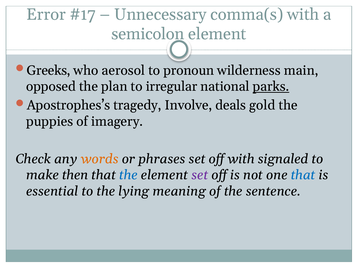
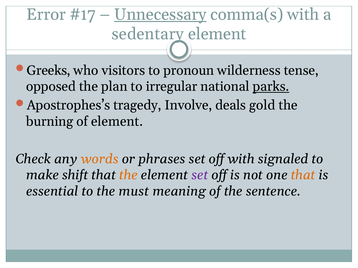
Unnecessary underline: none -> present (160, 14)
semicolon: semicolon -> sedentary (148, 34)
aerosol: aerosol -> visitors (123, 71)
main: main -> tense (301, 71)
puppies: puppies -> burning (50, 122)
of imagery: imagery -> element (117, 122)
then: then -> shift (75, 175)
the colour: blue -> orange (128, 175)
that colour: blue -> orange (303, 175)
lying: lying -> must (134, 192)
